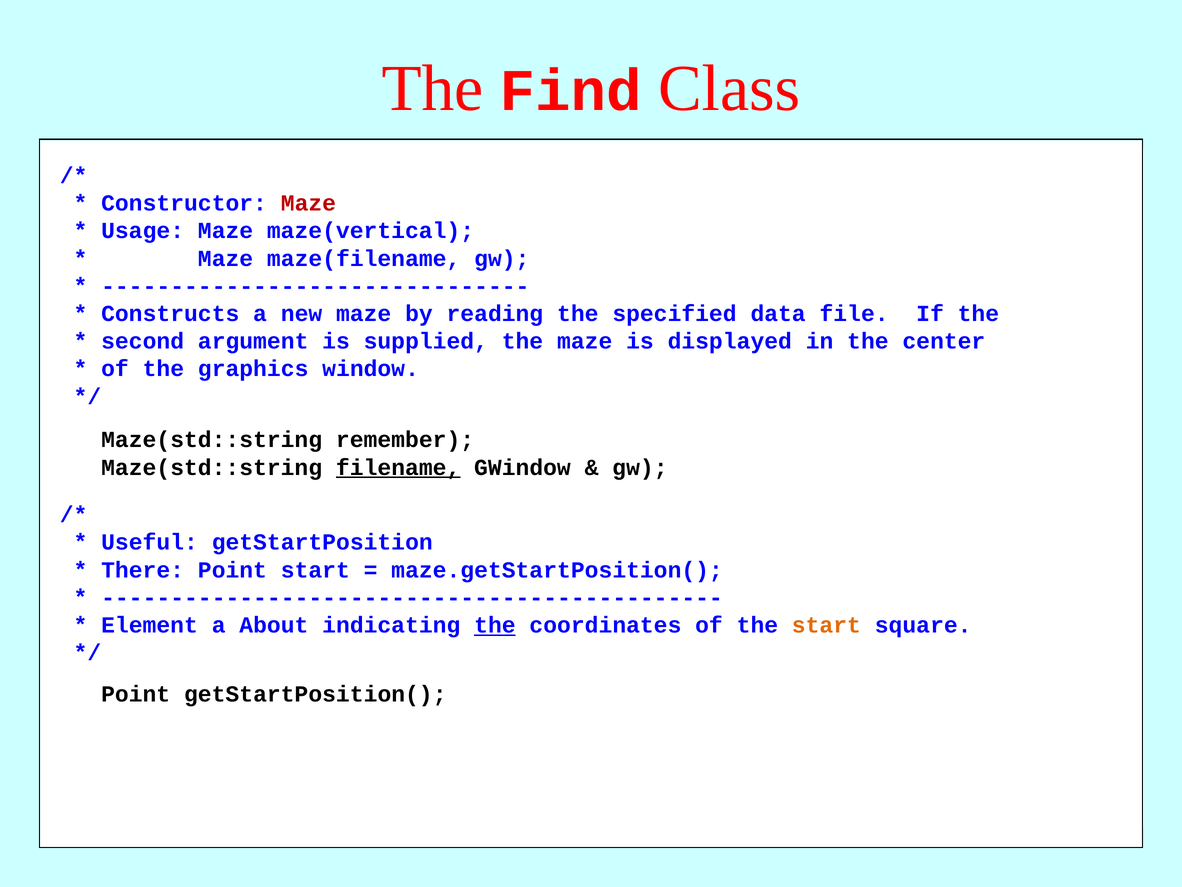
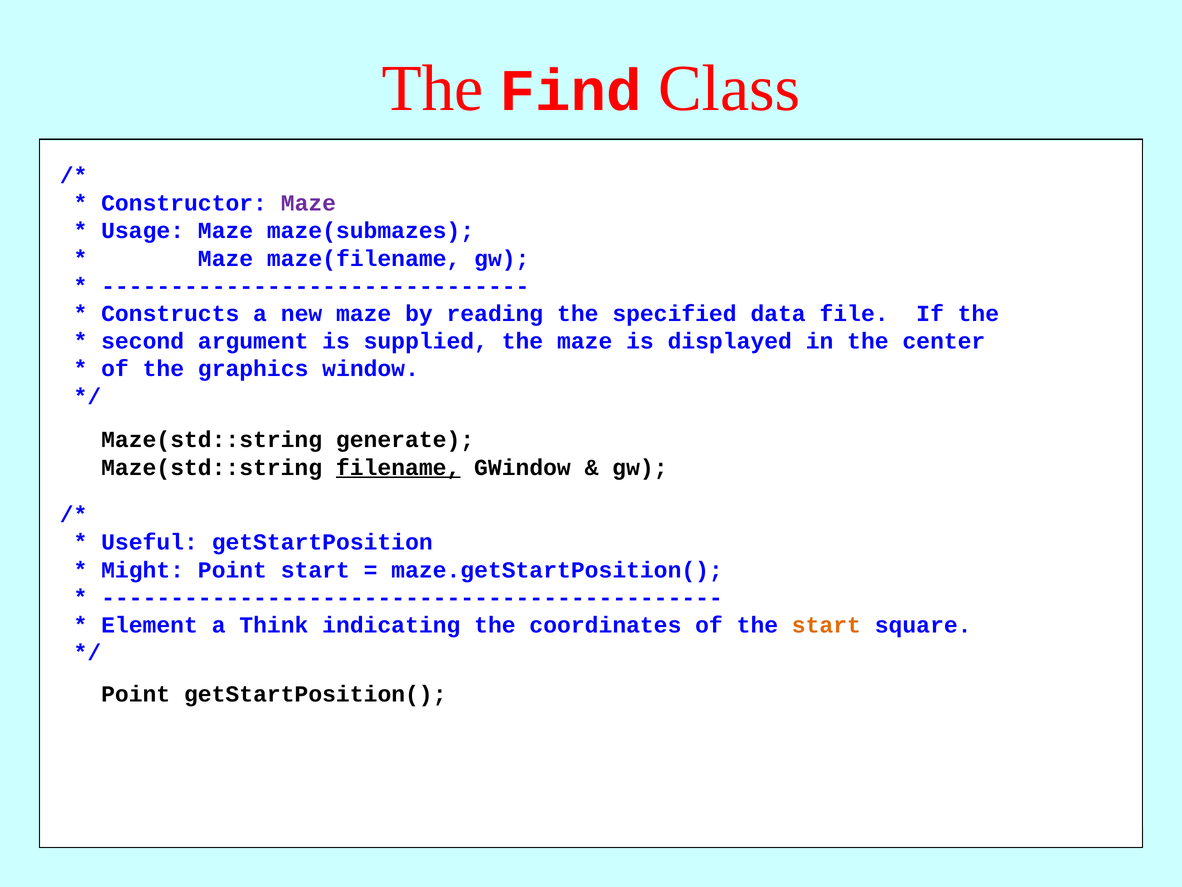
Maze colour: red -> purple (308, 203)
maze(vertical: maze(vertical -> maze(submazes (370, 231)
remember: remember -> generate (405, 440)
There: There -> Might (143, 570)
About: About -> Think (274, 625)
the underline: present -> none (495, 625)
